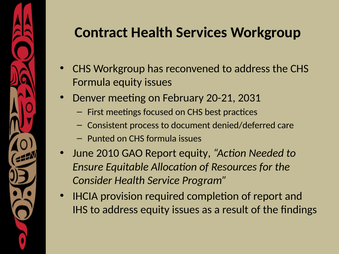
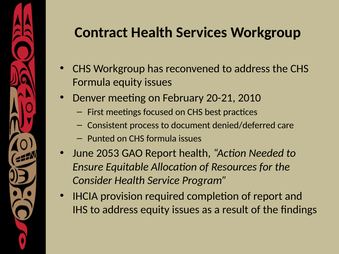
2031: 2031 -> 2010 (249, 98)
2010: 2010 -> 2053 (108, 153)
Report equity: equity -> health (195, 153)
